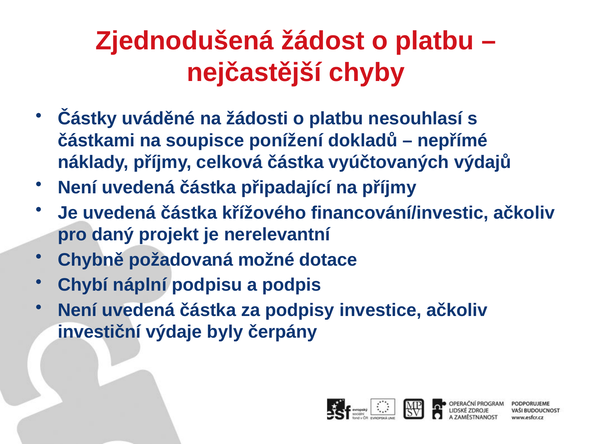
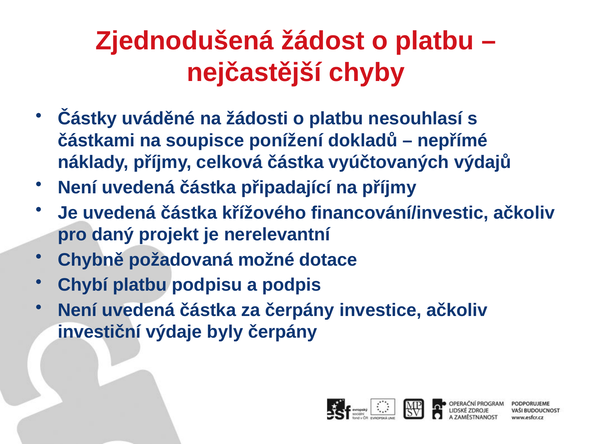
Chybí náplní: náplní -> platbu (140, 285)
za podpisy: podpisy -> čerpány (300, 310)
